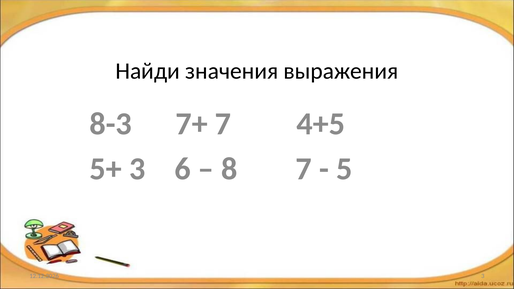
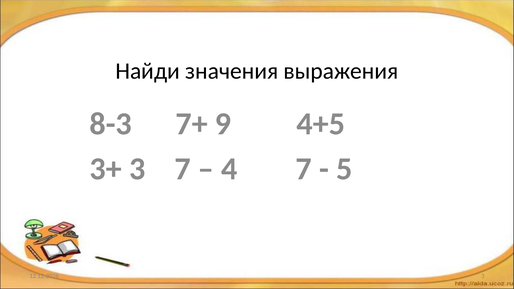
7+ 7: 7 -> 9 (223, 124)
5+: 5+ -> 3+ (106, 169)
3 6: 6 -> 7 (182, 169)
8: 8 -> 4 (229, 169)
